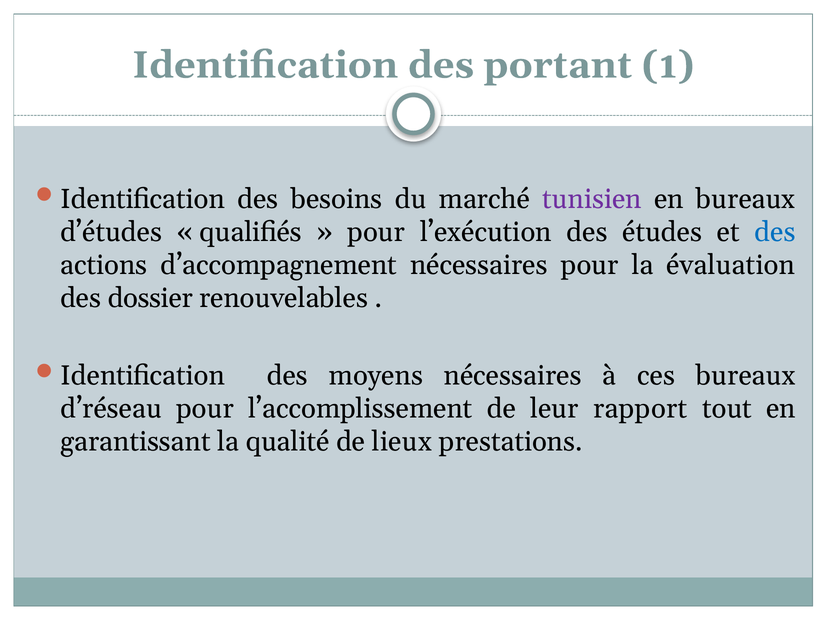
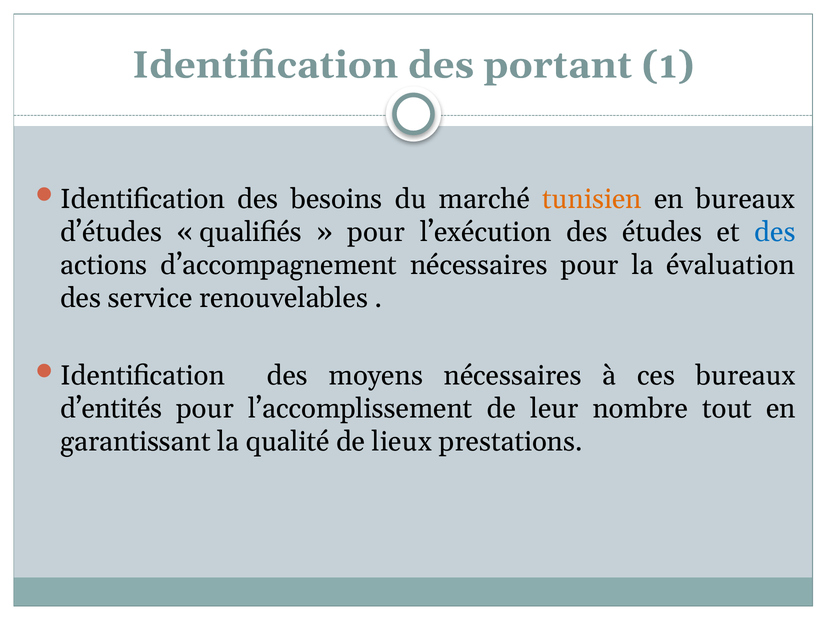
tunisien colour: purple -> orange (592, 199)
dossier: dossier -> service (150, 298)
d’réseau: d’réseau -> d’entités (111, 409)
rapport: rapport -> nombre (640, 409)
